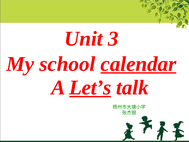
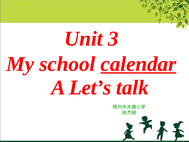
Let’s underline: present -> none (90, 87)
